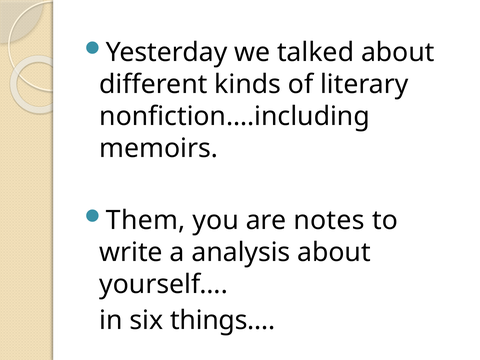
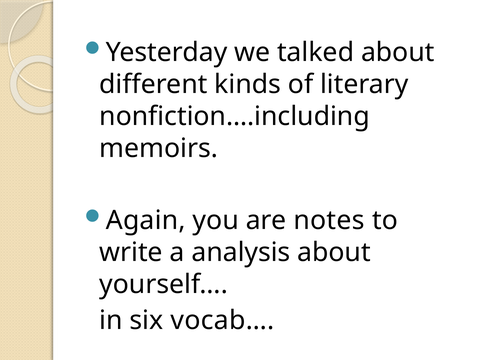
Them: Them -> Again (146, 220)
things…: things… -> vocab… (222, 320)
